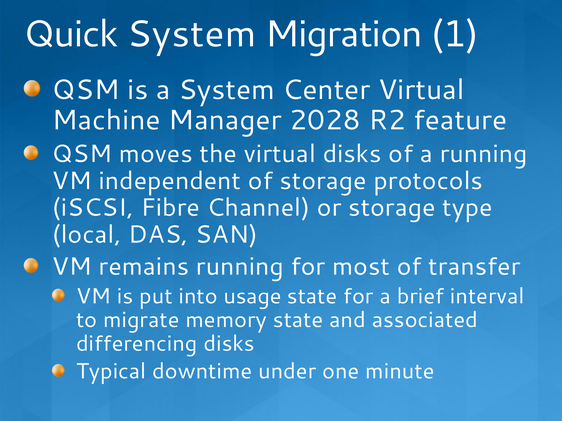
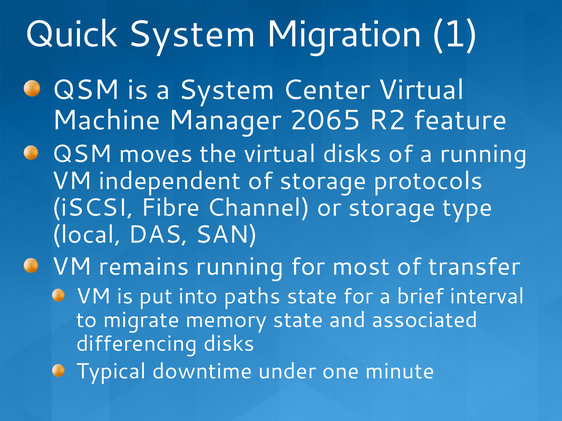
2028: 2028 -> 2065 (325, 120)
usage: usage -> paths (252, 297)
